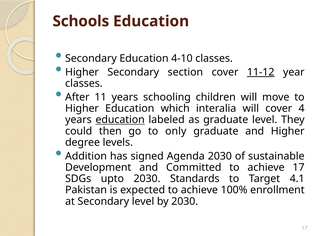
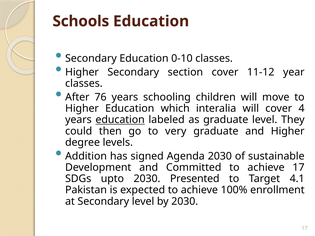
4-10: 4-10 -> 0-10 (182, 58)
11-12 underline: present -> none (261, 72)
11: 11 -> 76 (101, 97)
only: only -> very (176, 131)
Standards: Standards -> Presented (195, 179)
